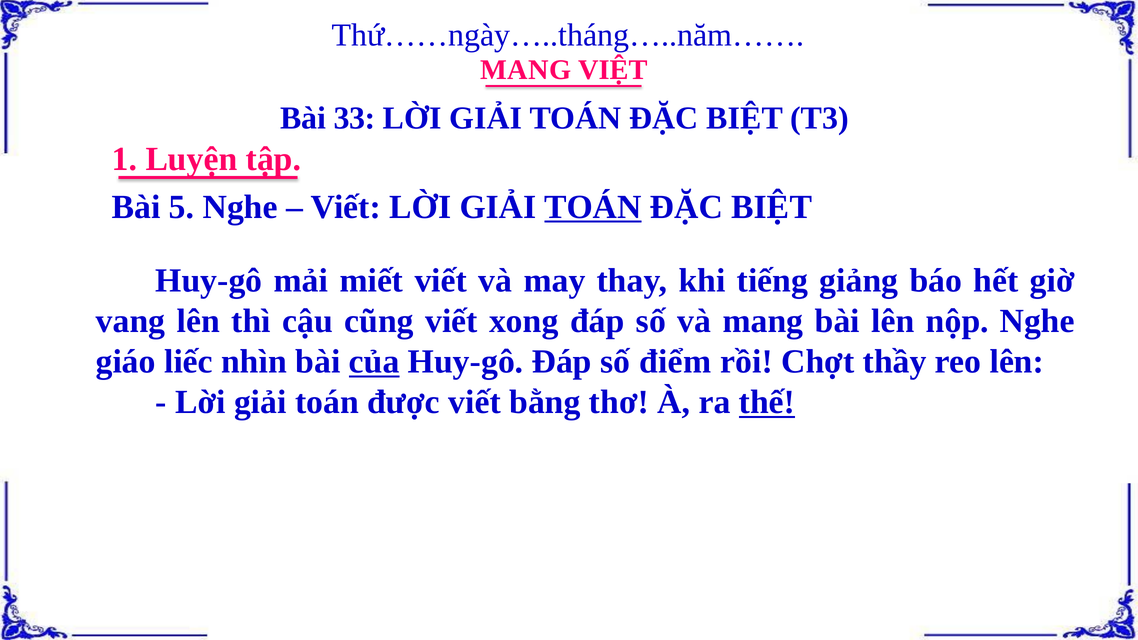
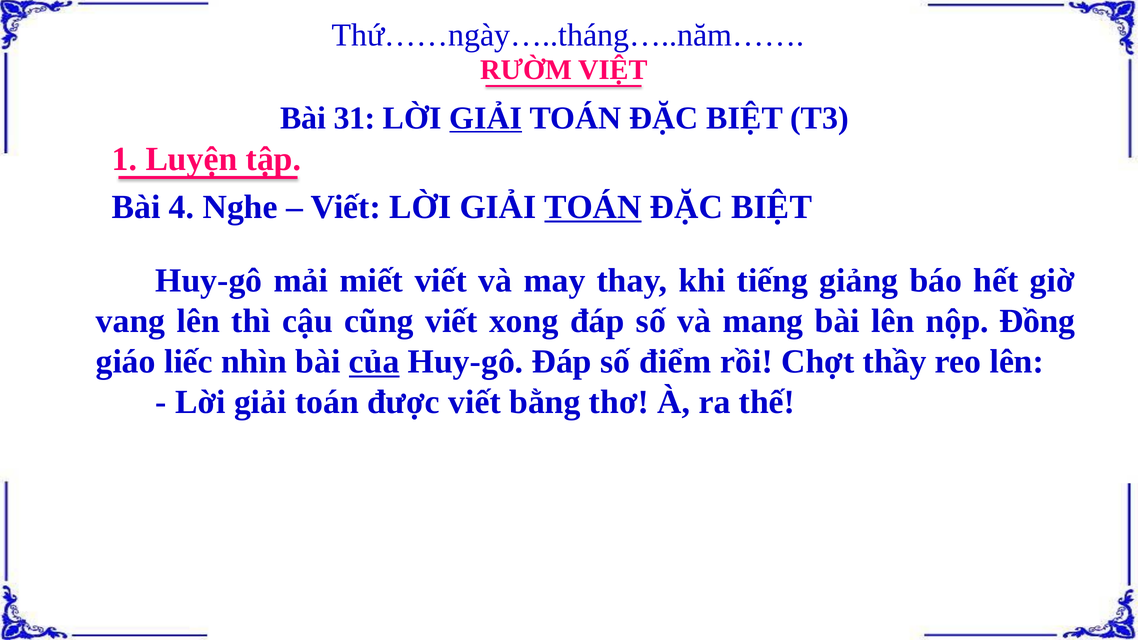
MANG: MANG -> RƯỜM (526, 70)
33: 33 -> 31 (355, 118)
GIẢI underline: none -> present (486, 118)
5: 5 -> 4 (182, 207)
nộp Nghe: Nghe -> Đồng (1037, 321)
thế underline: present -> none (767, 402)
